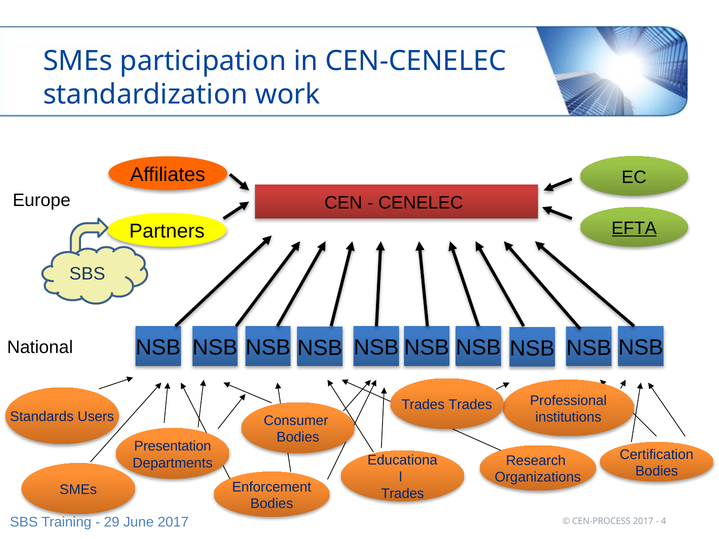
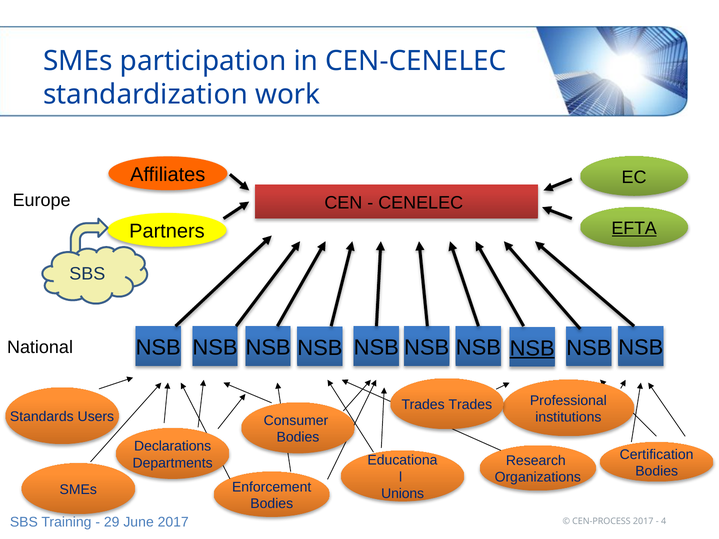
NSB underline: none -> present (532, 349)
Presentation: Presentation -> Declarations (173, 446)
Trades: Trades -> Unions (403, 494)
